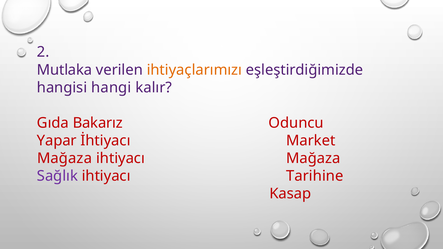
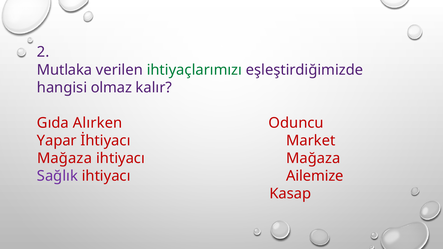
ihtiyaçlarımızı colour: orange -> green (194, 70)
hangi: hangi -> olmaz (111, 88)
Bakarız: Bakarız -> Alırken (98, 123)
Tarihine: Tarihine -> Ailemize (315, 176)
